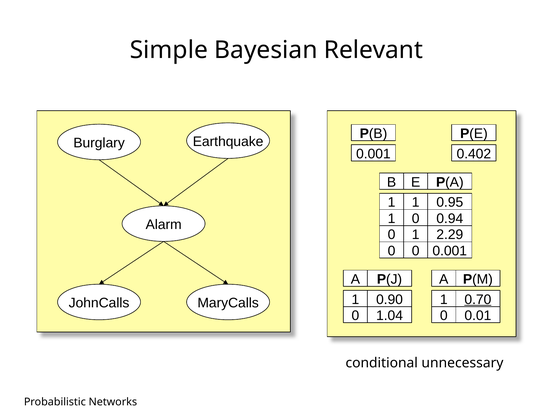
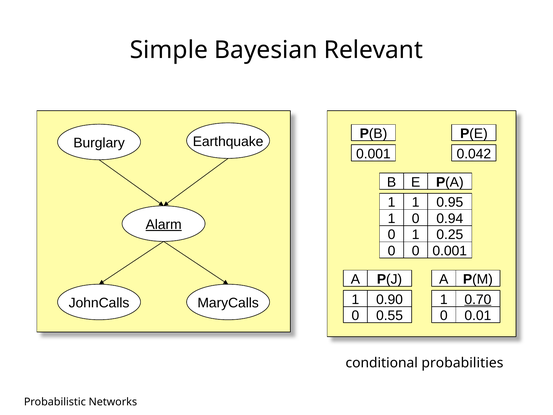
0.402: 0.402 -> 0.042 (474, 154)
Alarm underline: none -> present (164, 224)
2.29: 2.29 -> 0.25 (450, 235)
1.04: 1.04 -> 0.55 (390, 315)
unnecessary: unnecessary -> probabilities (462, 363)
